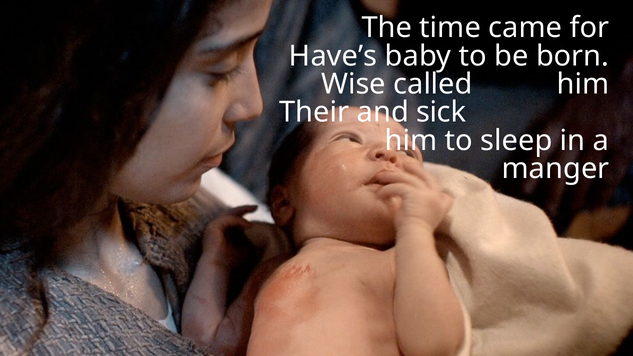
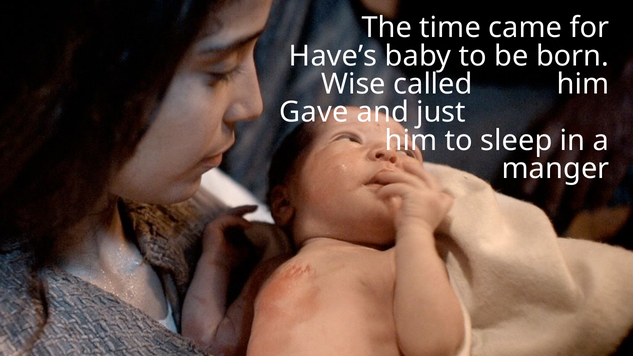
Their: Their -> Gave (314, 112)
sick: sick -> just (441, 112)
